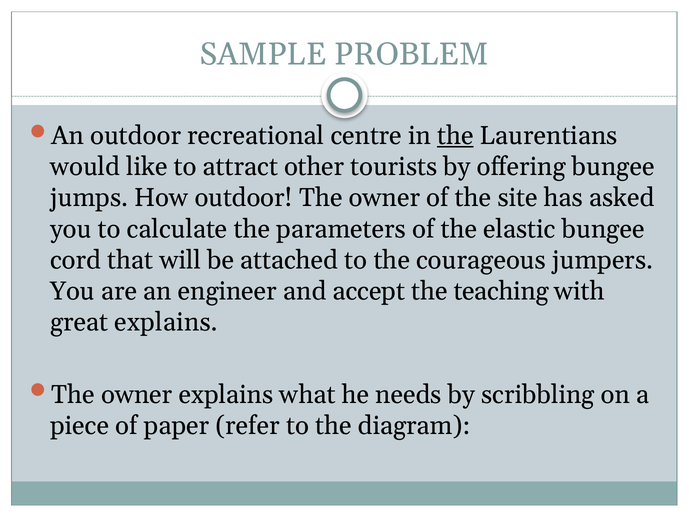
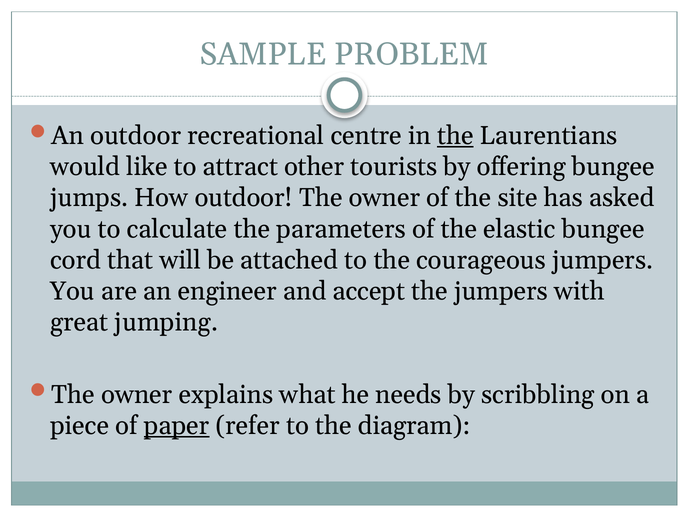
the teaching: teaching -> jumpers (501, 291)
great explains: explains -> jumping (166, 322)
paper underline: none -> present (177, 425)
